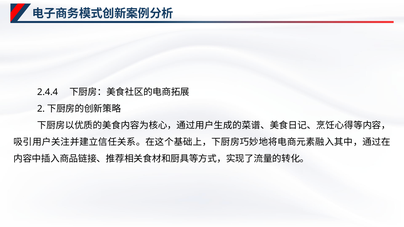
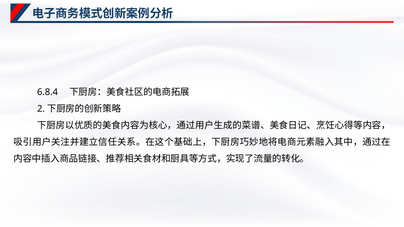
2.4.4: 2.4.4 -> 6.8.4 (48, 92)
